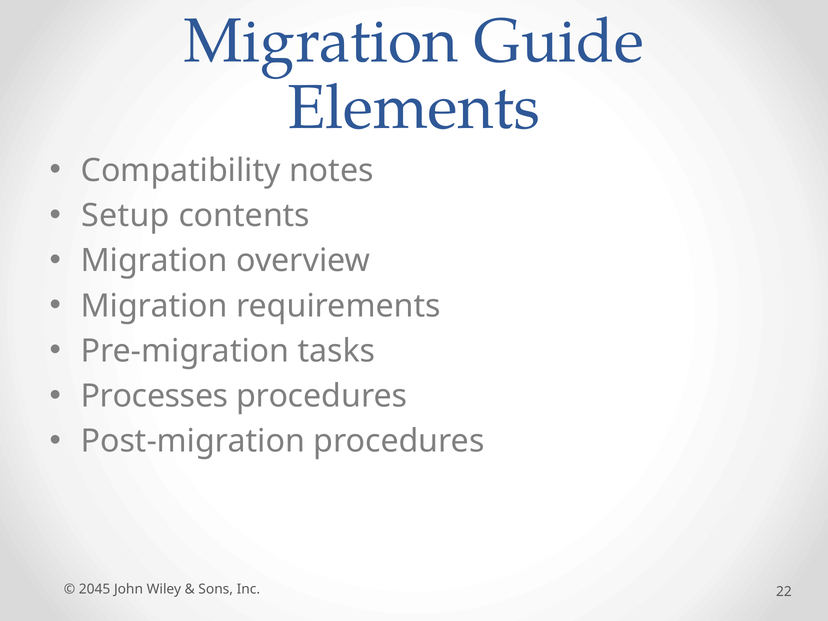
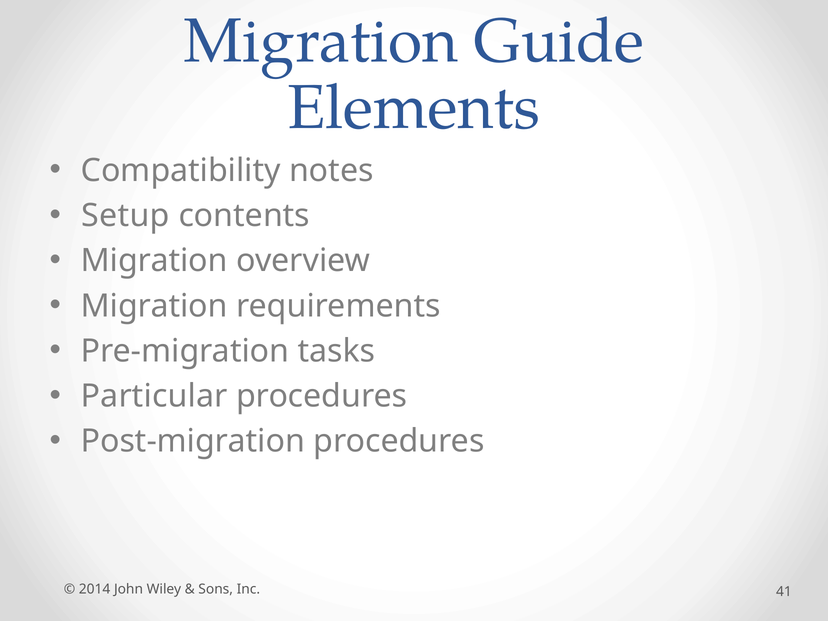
Processes: Processes -> Particular (154, 396)
2045: 2045 -> 2014 (95, 589)
22: 22 -> 41 (784, 592)
